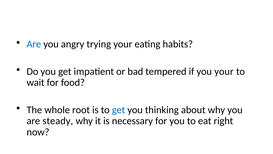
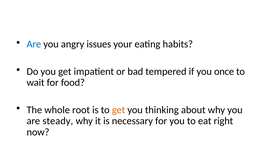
trying: trying -> issues (99, 44)
you your: your -> once (224, 71)
get colour: blue -> orange (119, 110)
